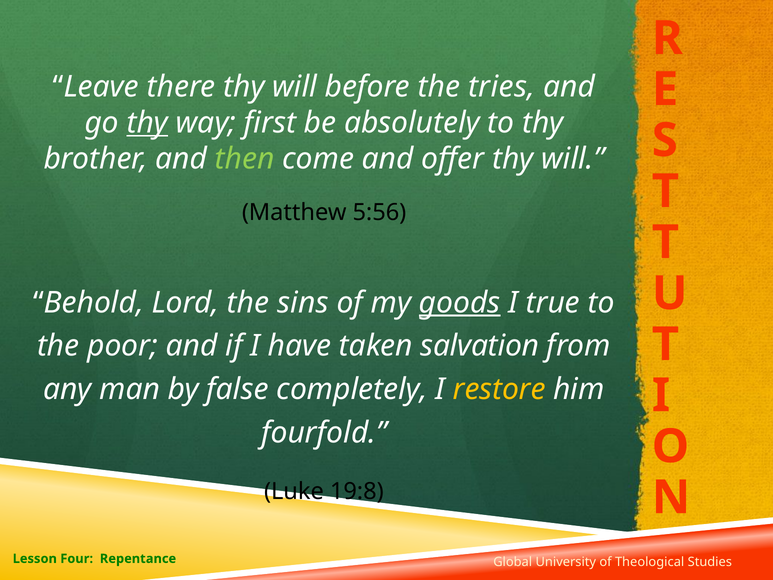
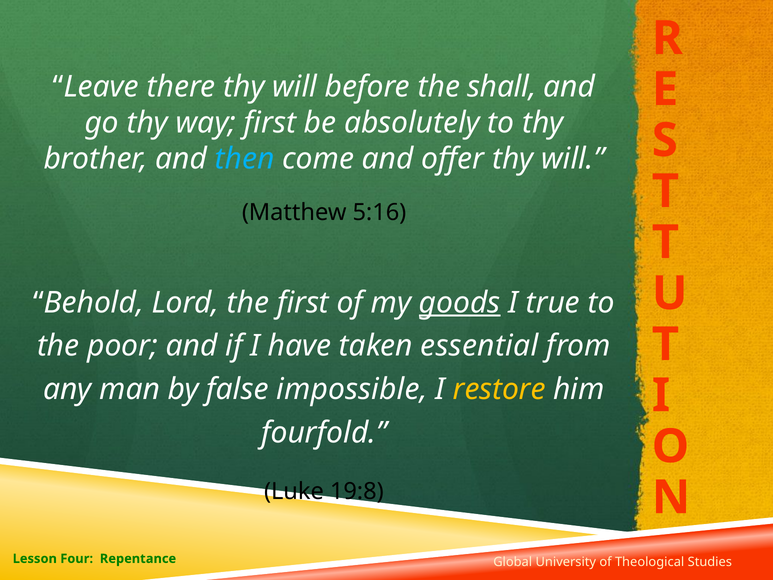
tries: tries -> shall (502, 87)
thy underline: present -> none (147, 123)
then colour: light green -> light blue (245, 159)
5:56: 5:56 -> 5:16 (379, 212)
the sins: sins -> first (303, 303)
salvation: salvation -> essential (479, 346)
completely: completely -> impossible (352, 389)
